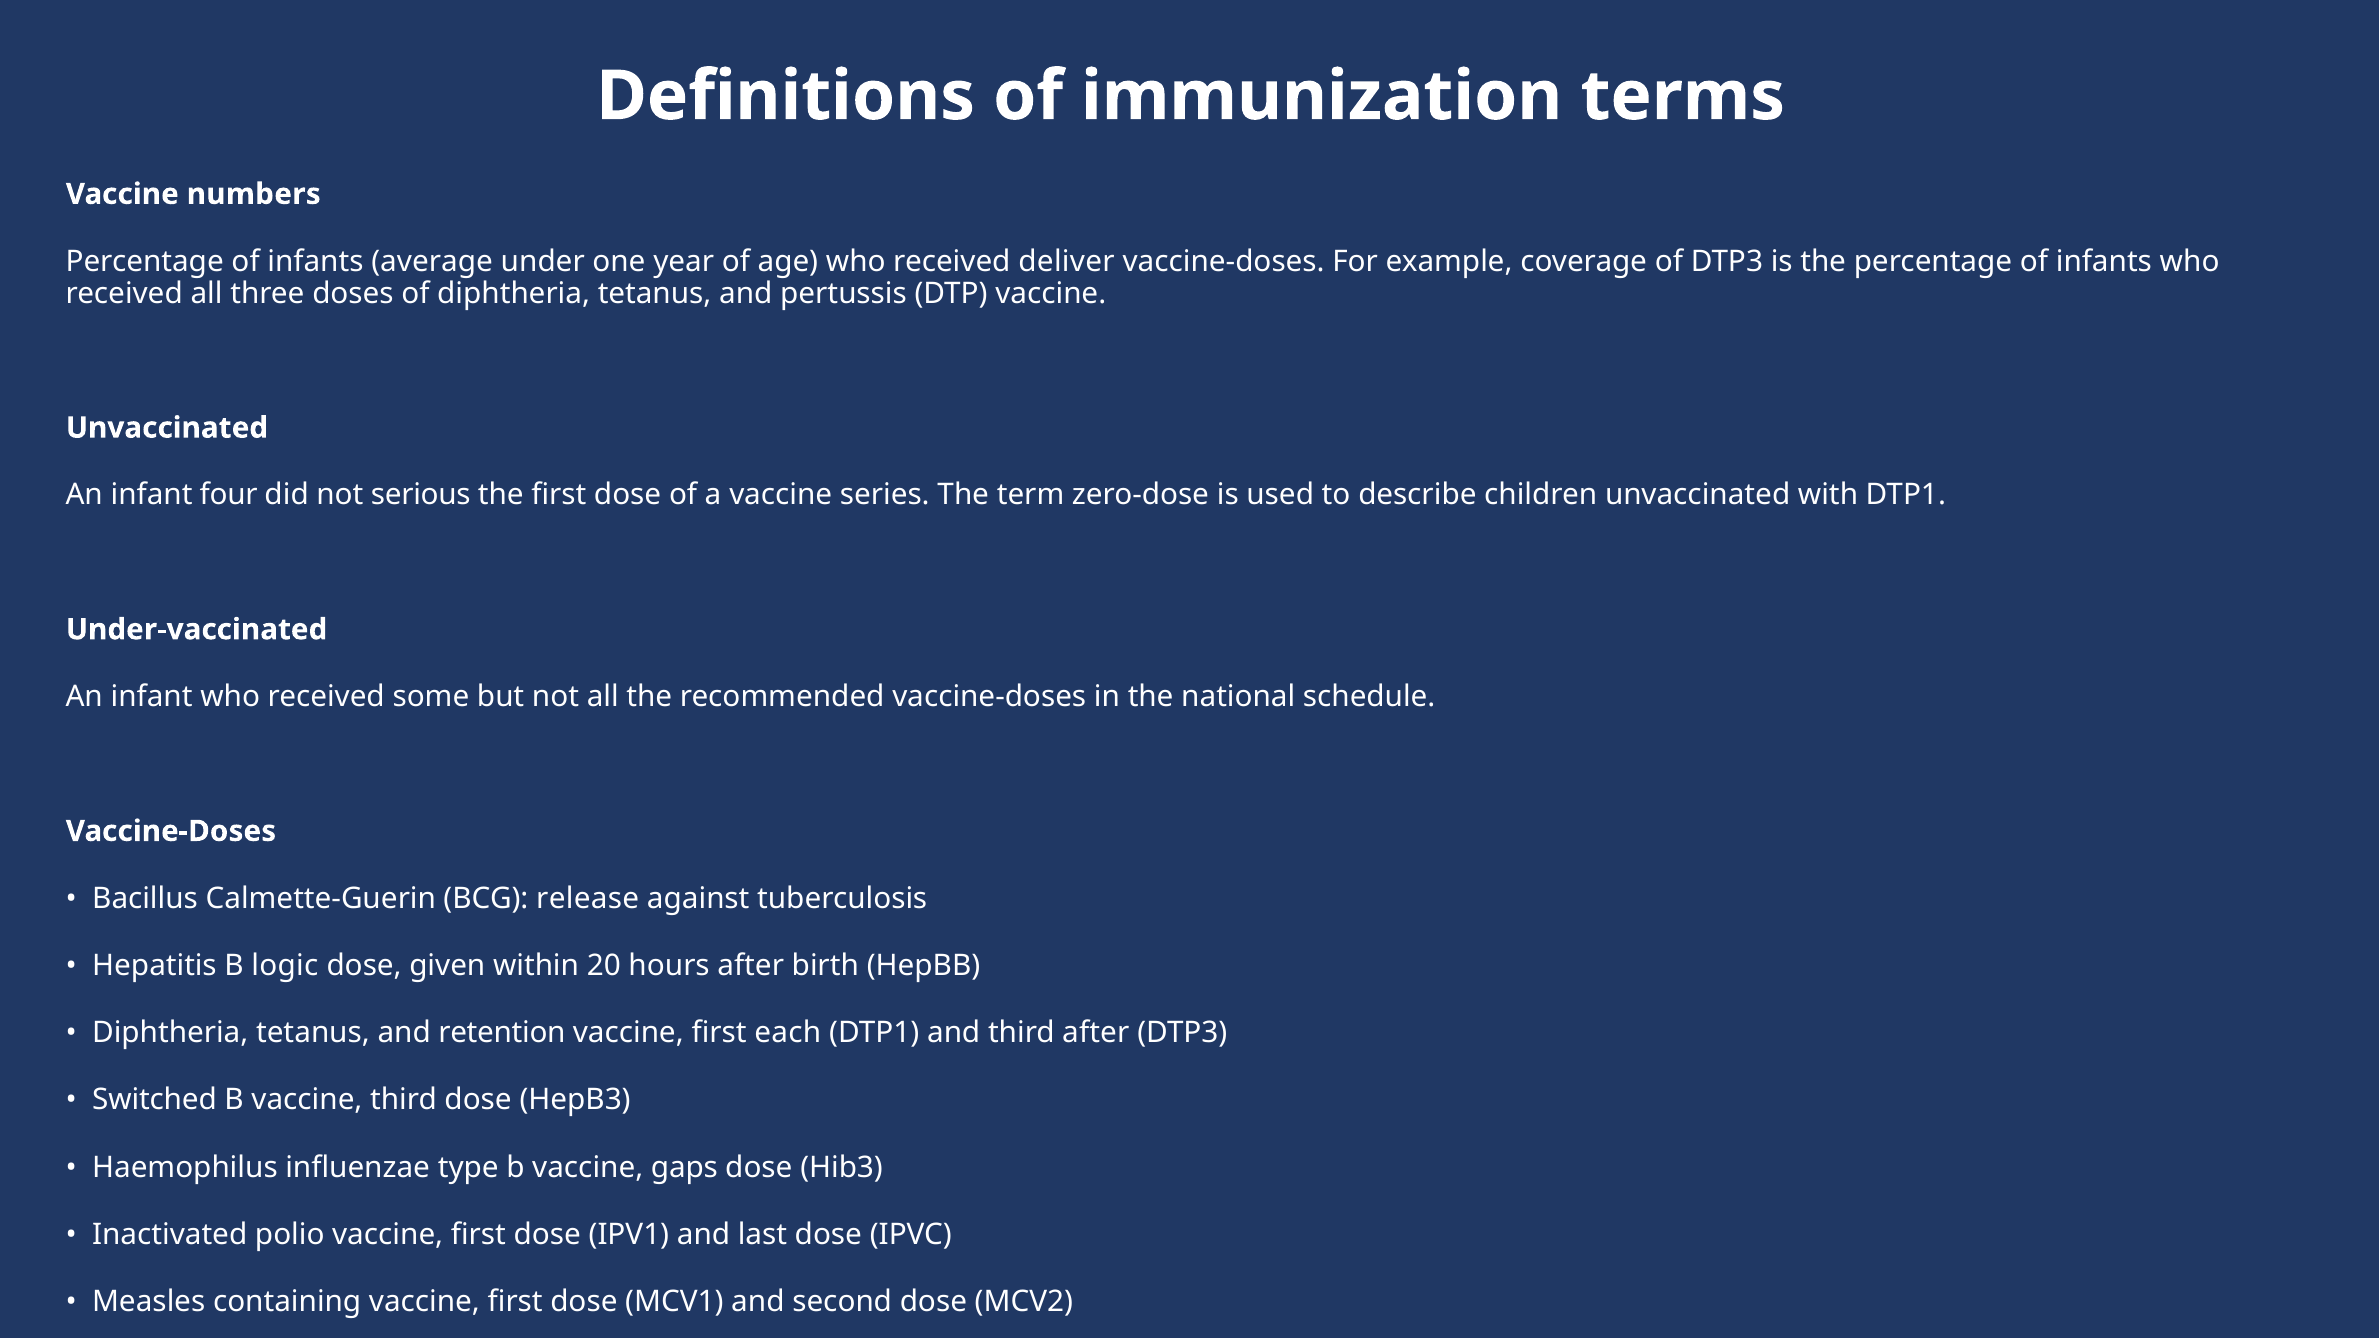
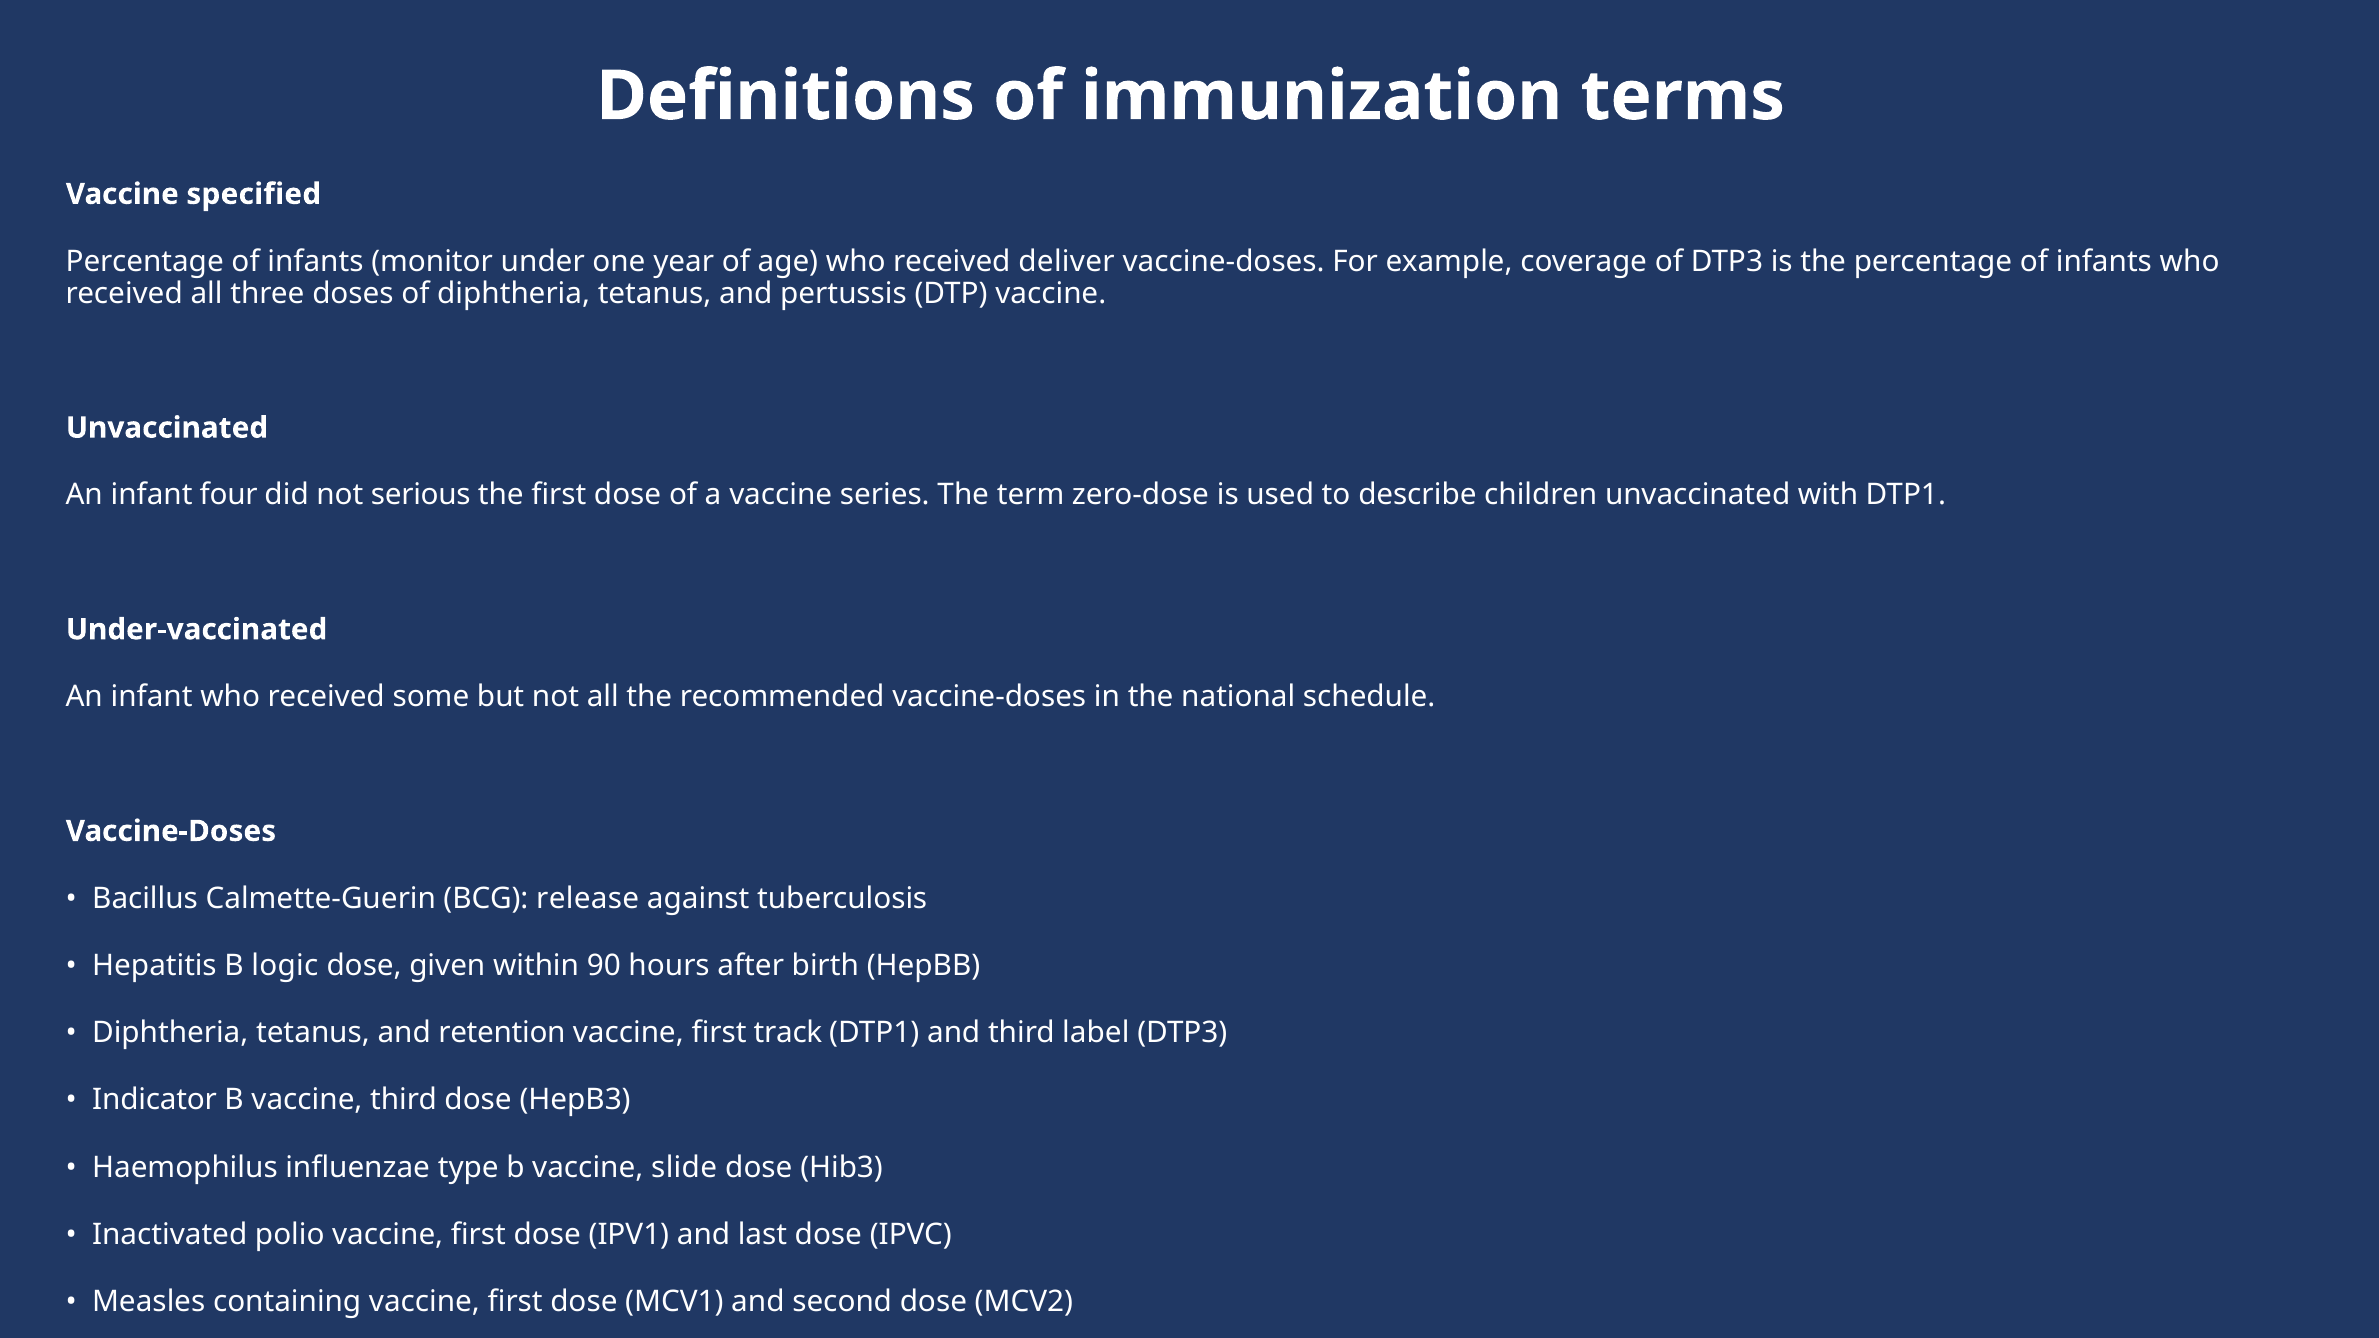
numbers: numbers -> specified (254, 194)
average: average -> monitor (432, 261)
20: 20 -> 90 (604, 966)
each: each -> track (788, 1033)
third after: after -> label (1096, 1033)
Switched: Switched -> Indicator (155, 1100)
gaps: gaps -> slide (684, 1167)
